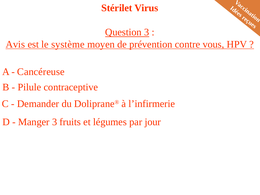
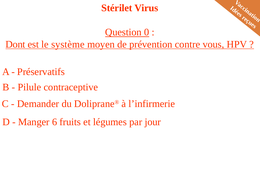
Question 3: 3 -> 0 (147, 32)
Avis: Avis -> Dont (15, 44)
Cancéreuse: Cancéreuse -> Préservatifs (41, 72)
Manger 3: 3 -> 6 (55, 122)
